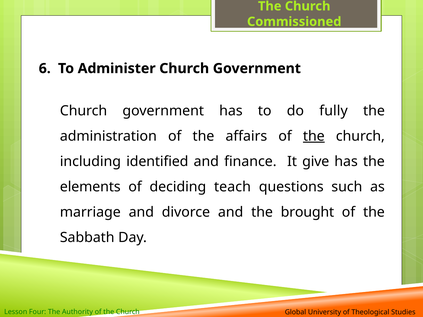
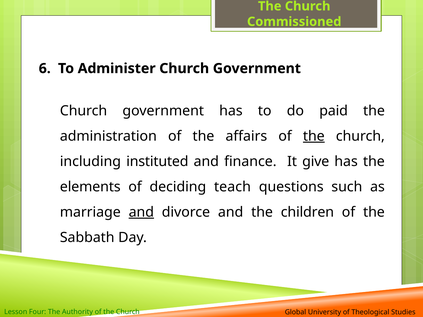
fully: fully -> paid (334, 111)
identified: identified -> instituted (157, 162)
and underline: none -> present (141, 212)
brought: brought -> children (307, 212)
